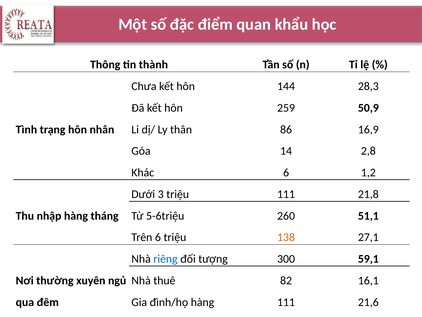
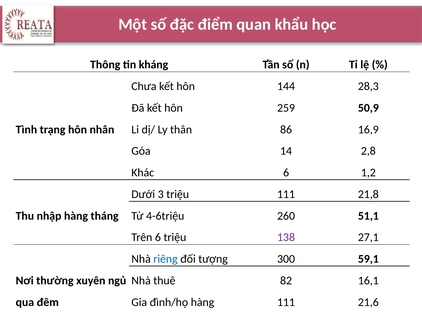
thành: thành -> kháng (154, 64)
5-6triệu: 5-6triệu -> 4-6triệu (165, 215)
138 colour: orange -> purple (286, 237)
